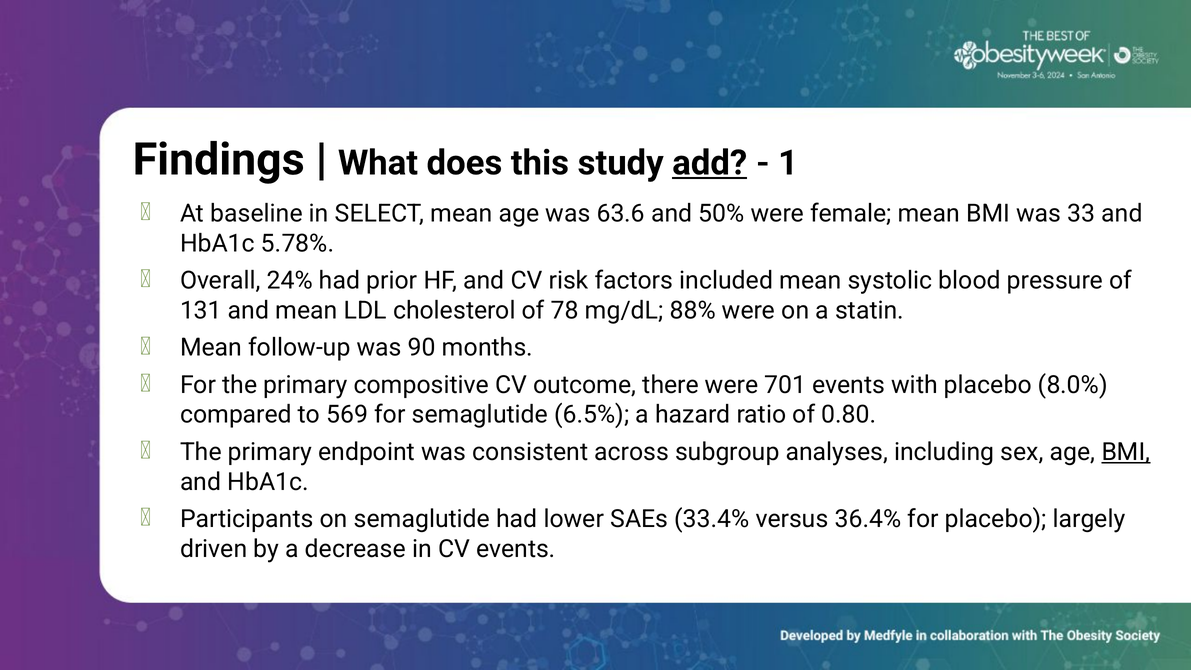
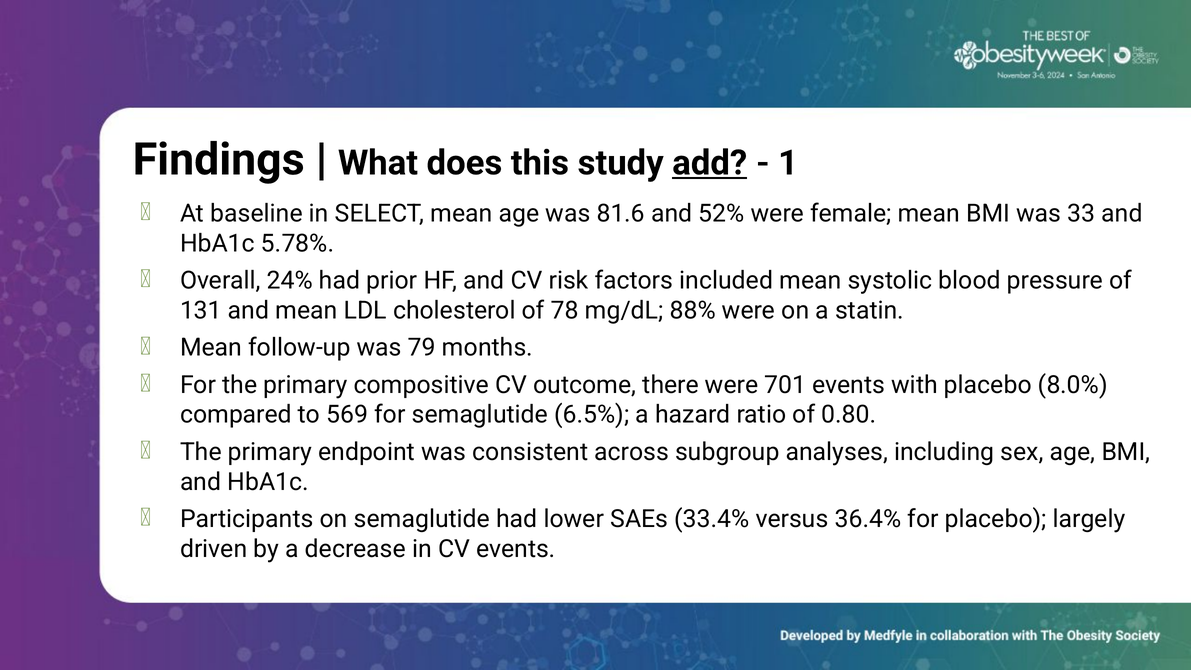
63.6: 63.6 -> 81.6 (621, 214)
50%: 50% -> 52% (722, 214)
90: 90 -> 79 (422, 348)
BMI underline: present -> none (1126, 452)
